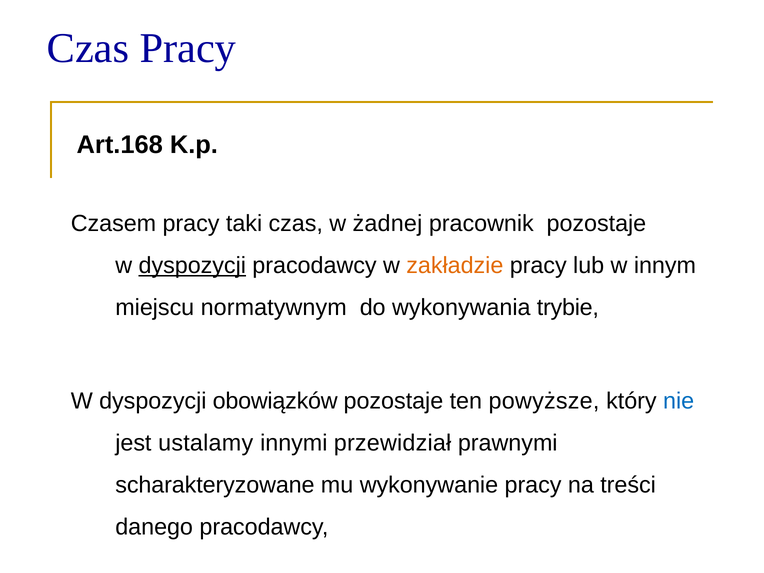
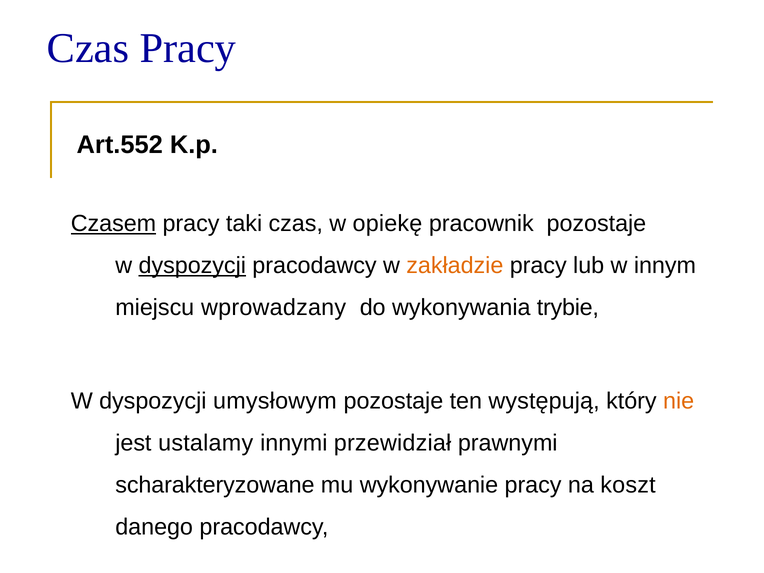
Art.168: Art.168 -> Art.552 (120, 145)
Czasem underline: none -> present (113, 224)
żadnej: żadnej -> opiekę (387, 224)
normatywnym: normatywnym -> wprowadzany (274, 308)
obowiązków: obowiązków -> umysłowym (275, 401)
powyższe: powyższe -> występują (544, 401)
nie colour: blue -> orange (679, 401)
treści: treści -> koszt (628, 485)
